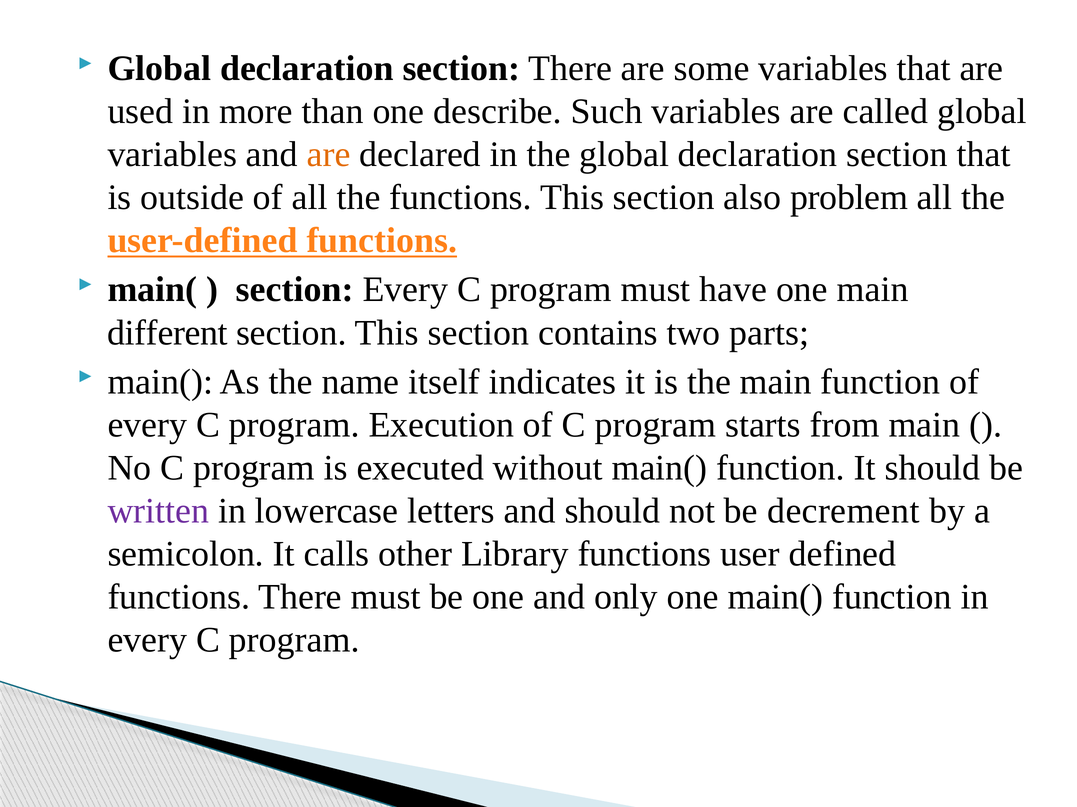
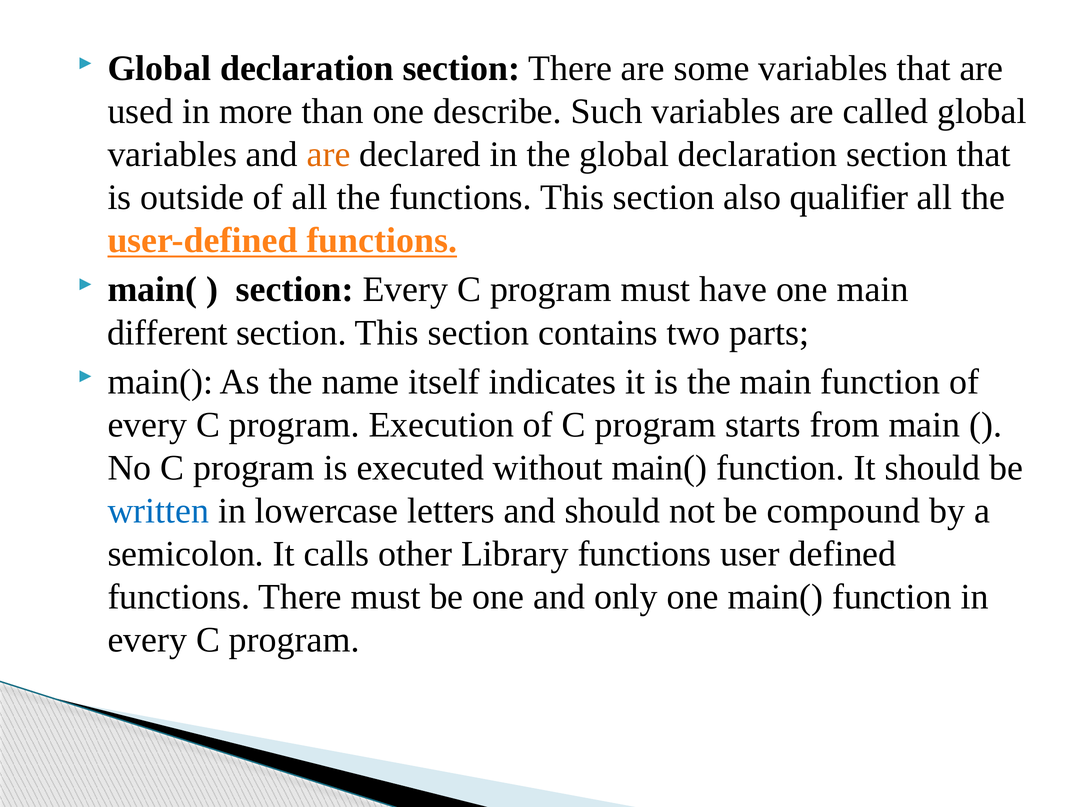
problem: problem -> qualifier (849, 198)
written colour: purple -> blue (158, 511)
decrement: decrement -> compound (843, 511)
